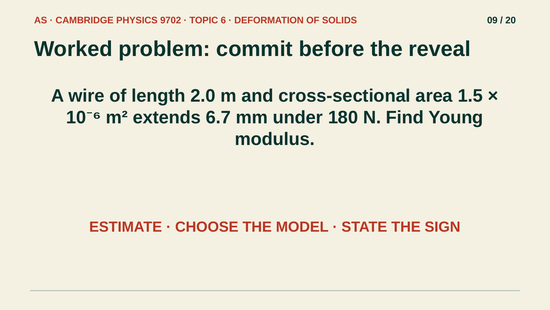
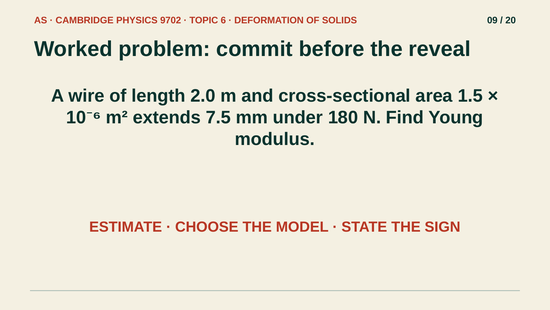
6.7: 6.7 -> 7.5 (218, 117)
